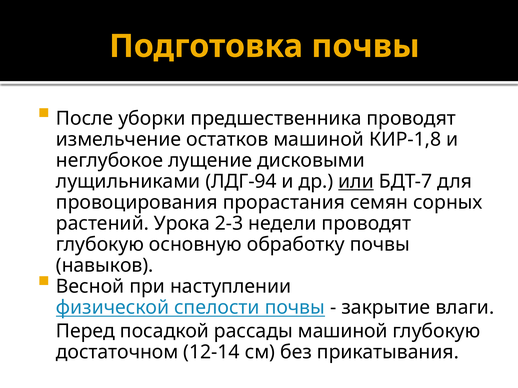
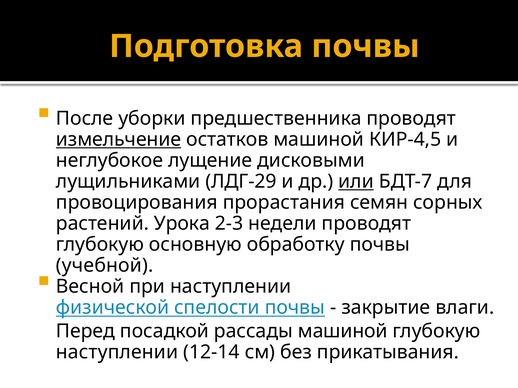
измельчение underline: none -> present (119, 140)
КИР-1,8: КИР-1,8 -> КИР-4,5 (405, 140)
ЛДГ-94: ЛДГ-94 -> ЛДГ-29 (241, 182)
навыков: навыков -> учебной (105, 266)
достаточном: достаточном -> наступлении (117, 353)
